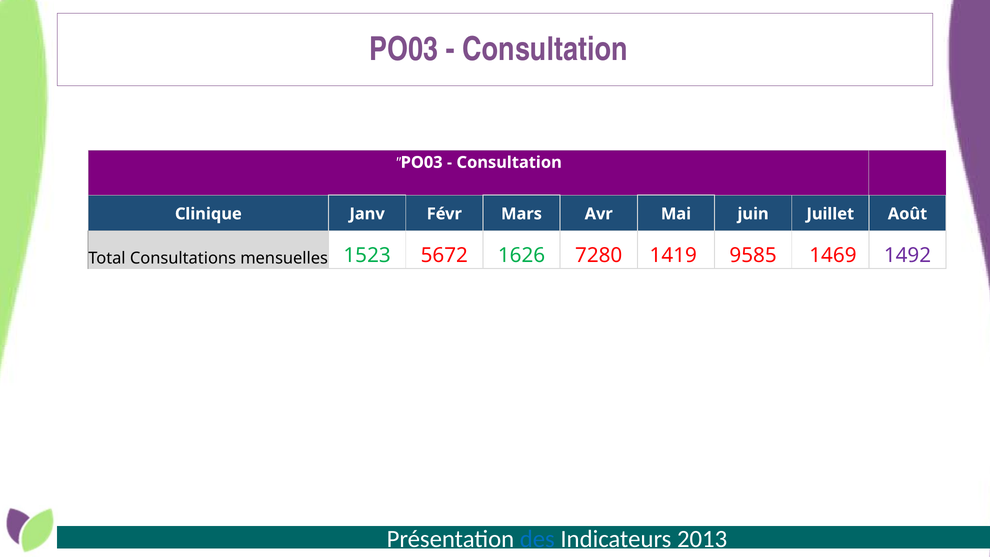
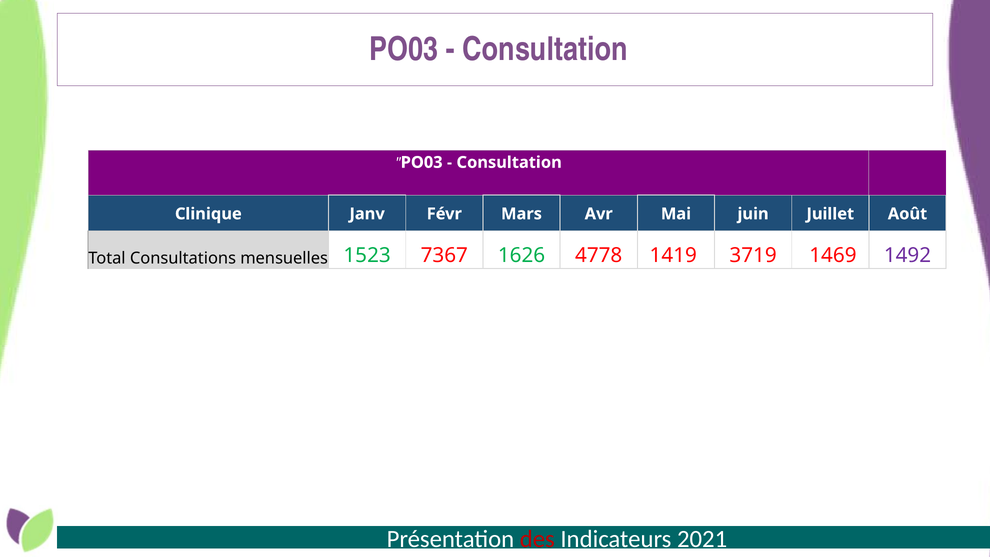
5672: 5672 -> 7367 (444, 255)
7280: 7280 -> 4778 (599, 255)
9585: 9585 -> 3719 (753, 255)
des colour: blue -> red (537, 539)
2013: 2013 -> 2021 (702, 539)
